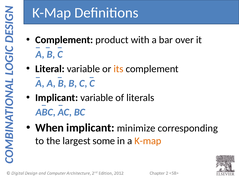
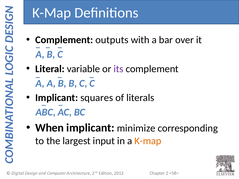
product: product -> outputs (112, 40)
its colour: orange -> purple (119, 69)
Implicant variable: variable -> squares (97, 98)
some: some -> input (104, 141)
